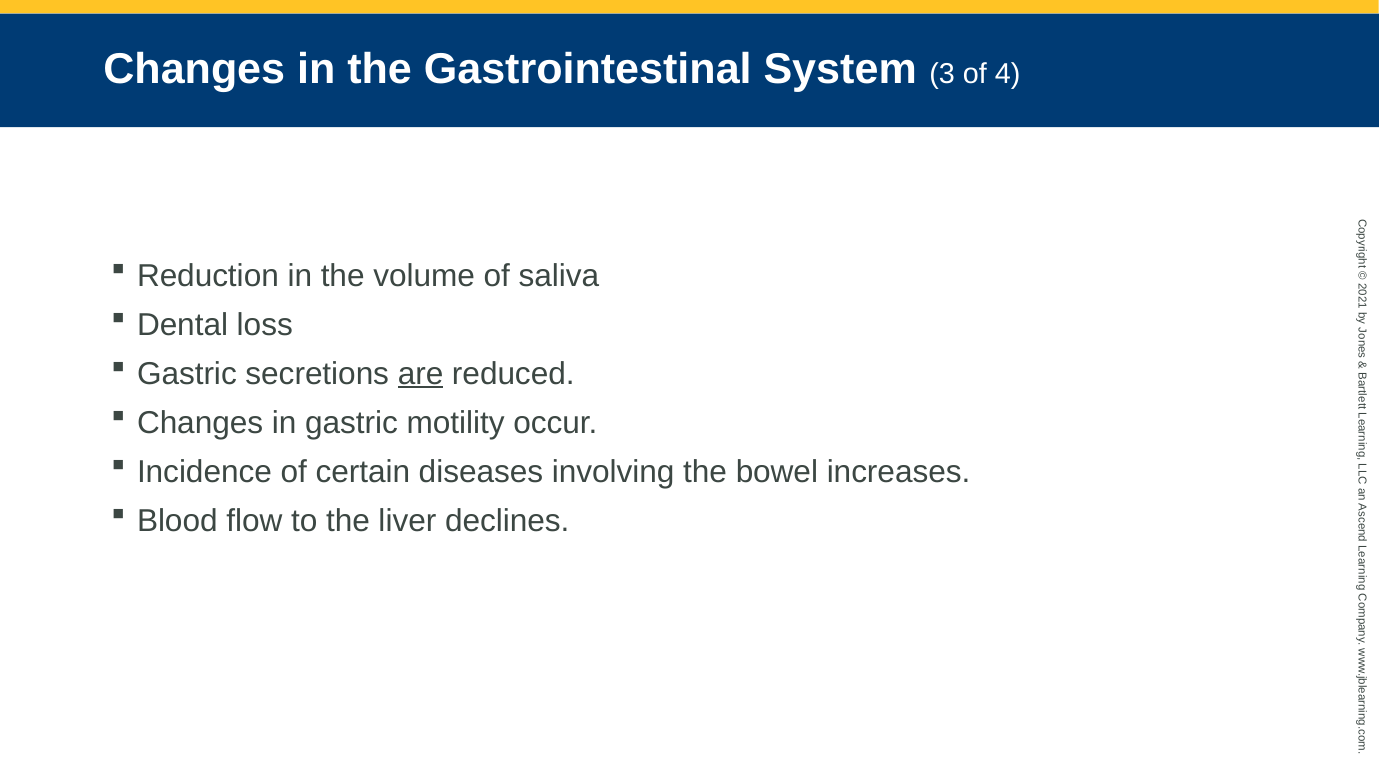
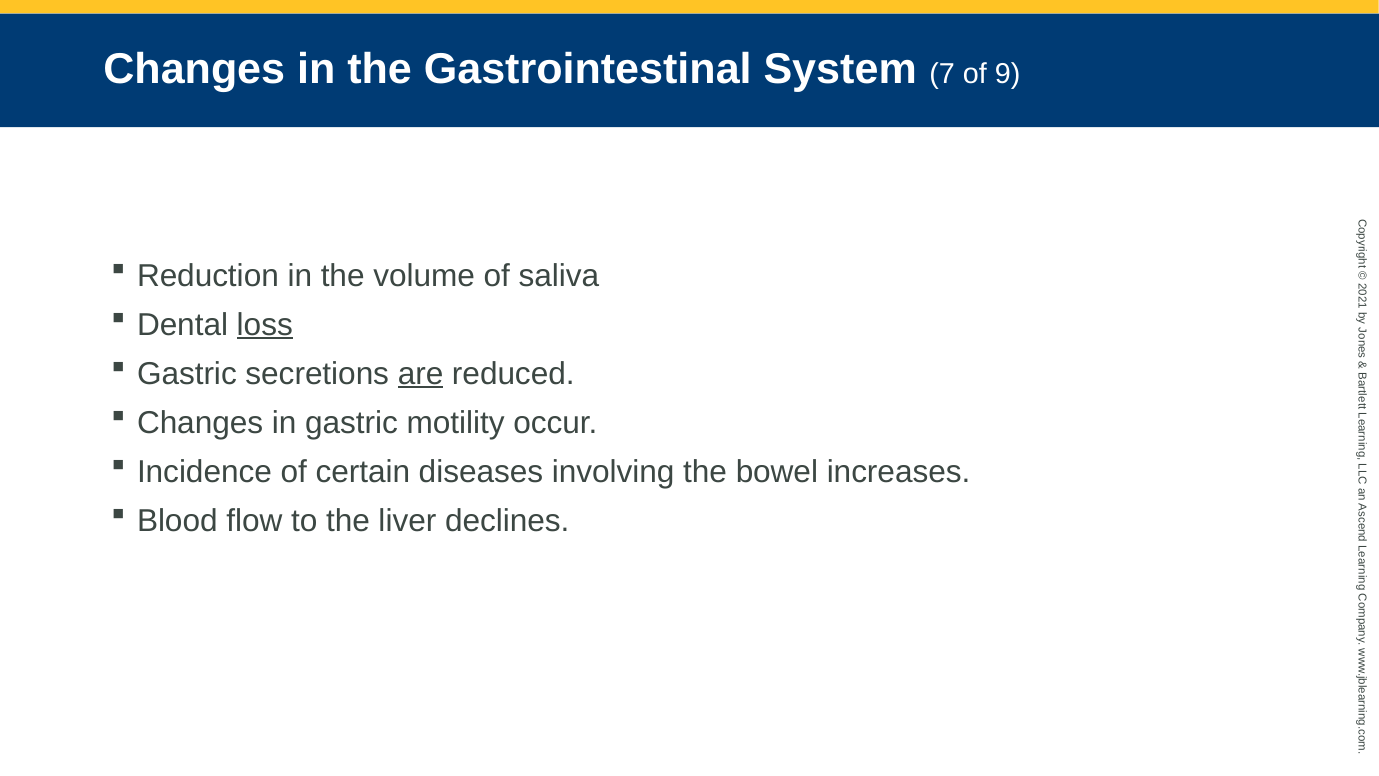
3: 3 -> 7 (942, 74)
4: 4 -> 9 (1008, 74)
loss underline: none -> present (265, 325)
